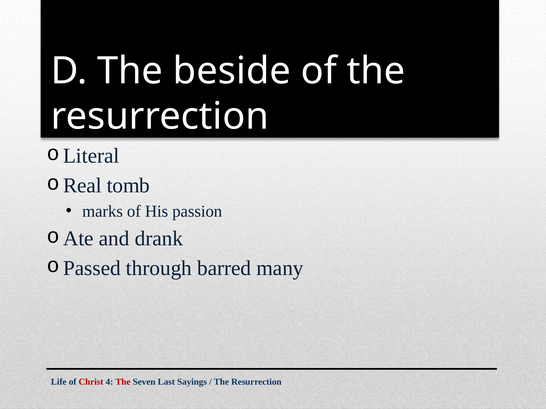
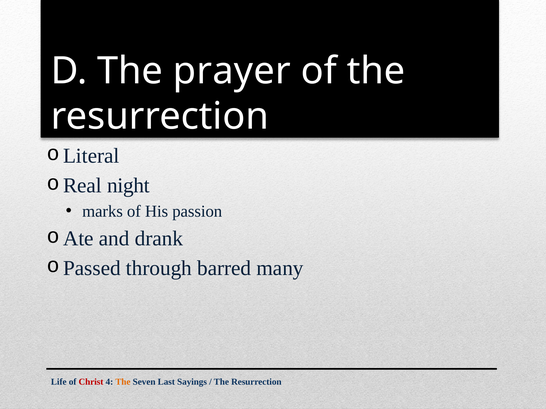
beside: beside -> prayer (232, 71)
tomb: tomb -> night (128, 186)
The colour: red -> orange (123, 382)
